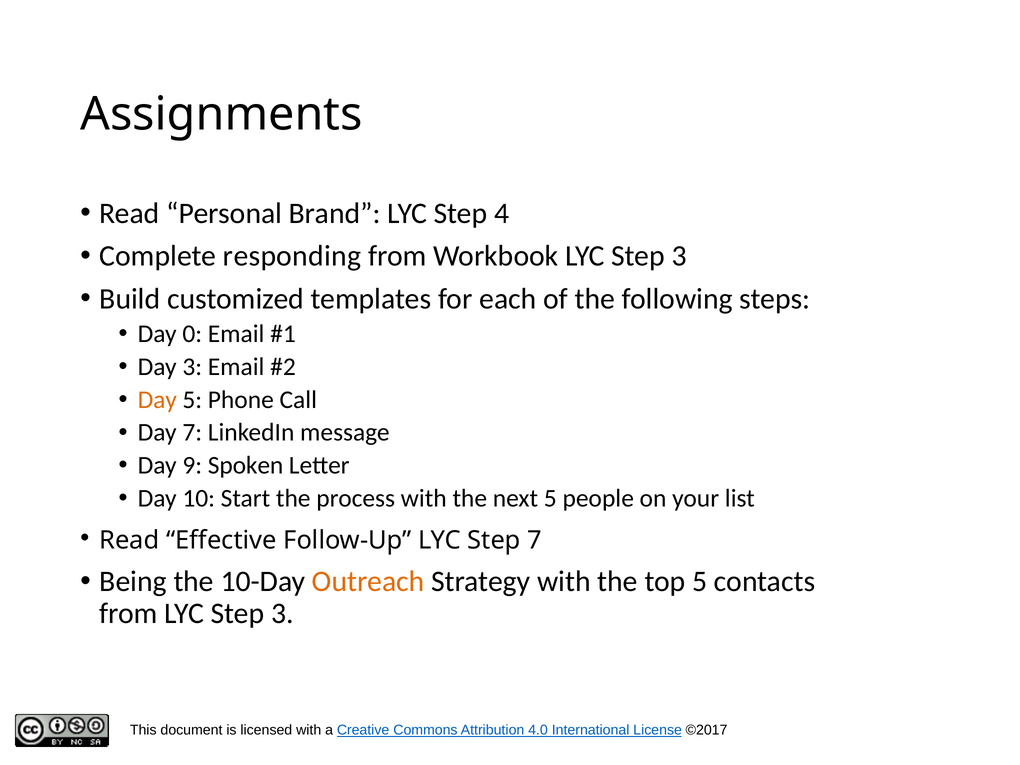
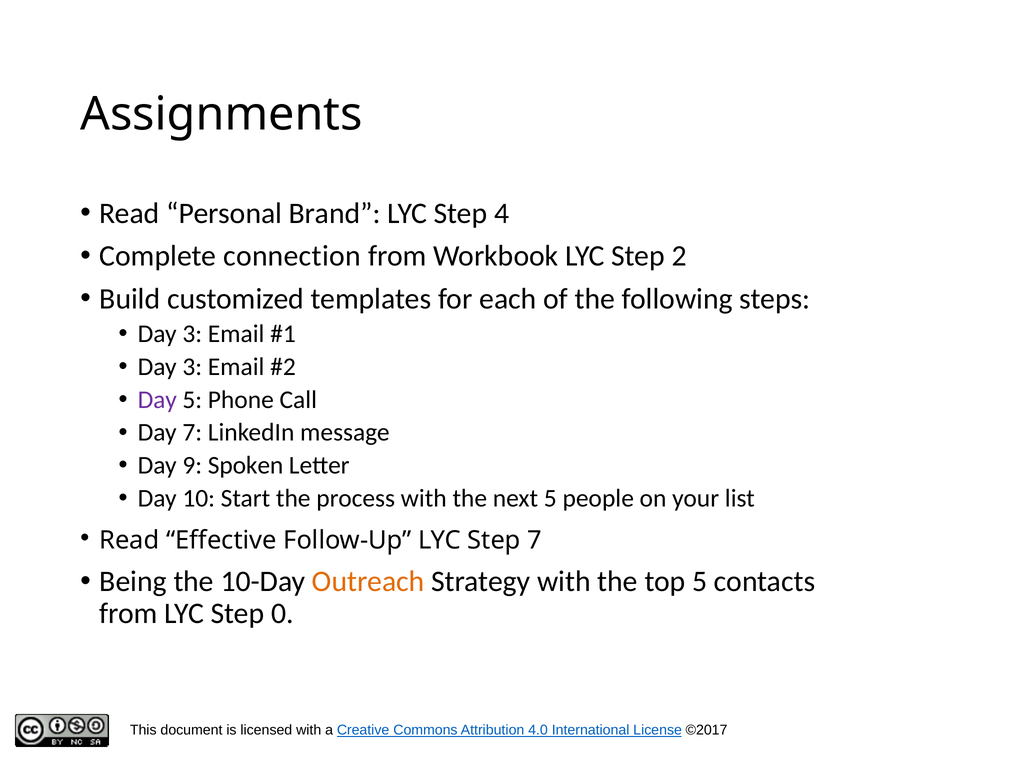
responding: responding -> connection (292, 256)
Workbook LYC Step 3: 3 -> 2 (679, 256)
0: 0 -> 3 (192, 334)
Day colour: orange -> purple (157, 400)
from LYC Step 3: 3 -> 0 (282, 614)
